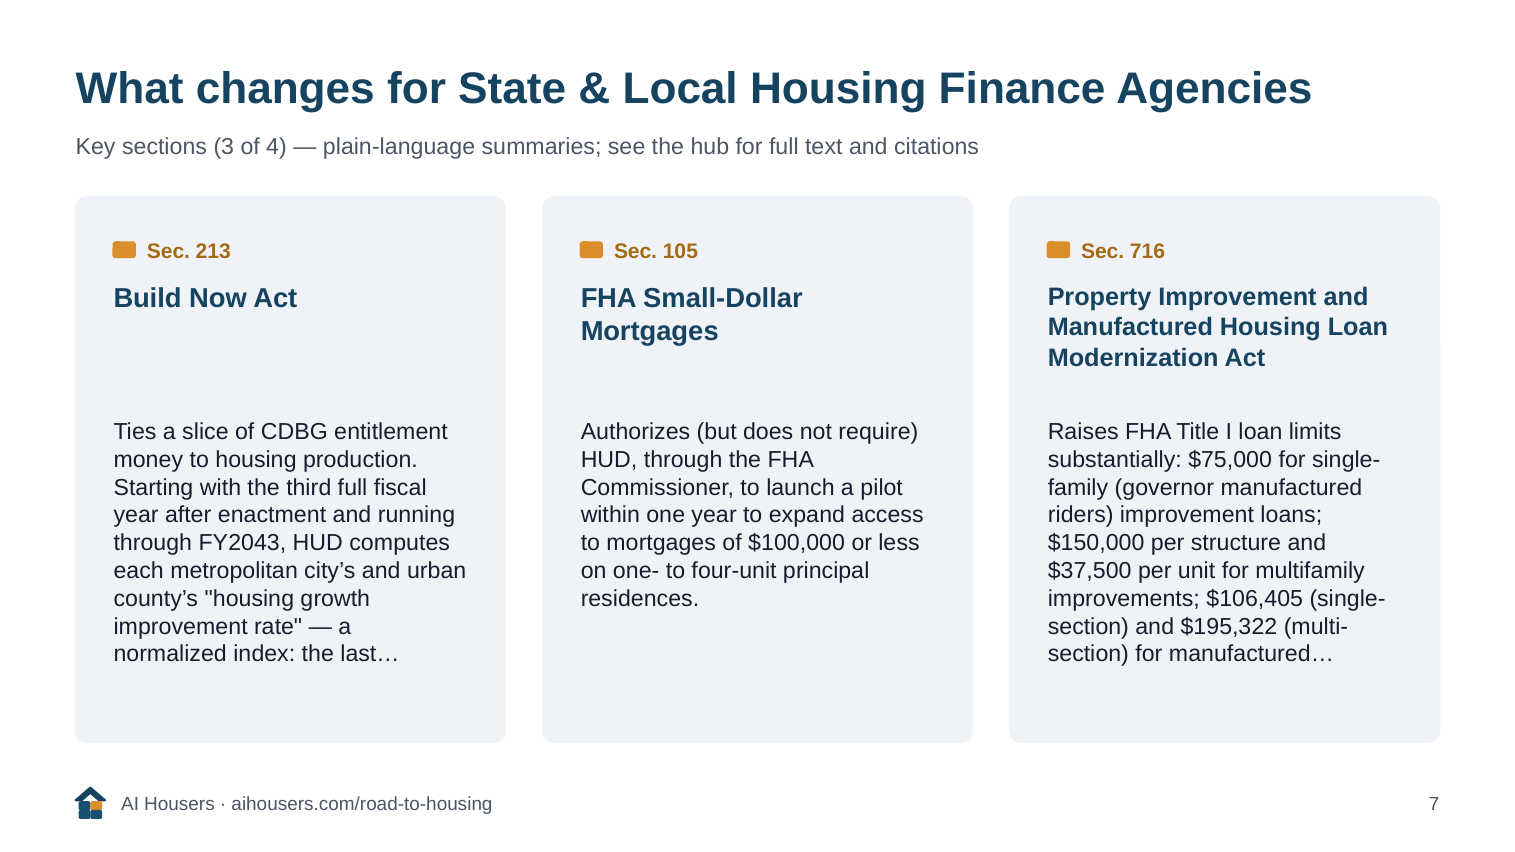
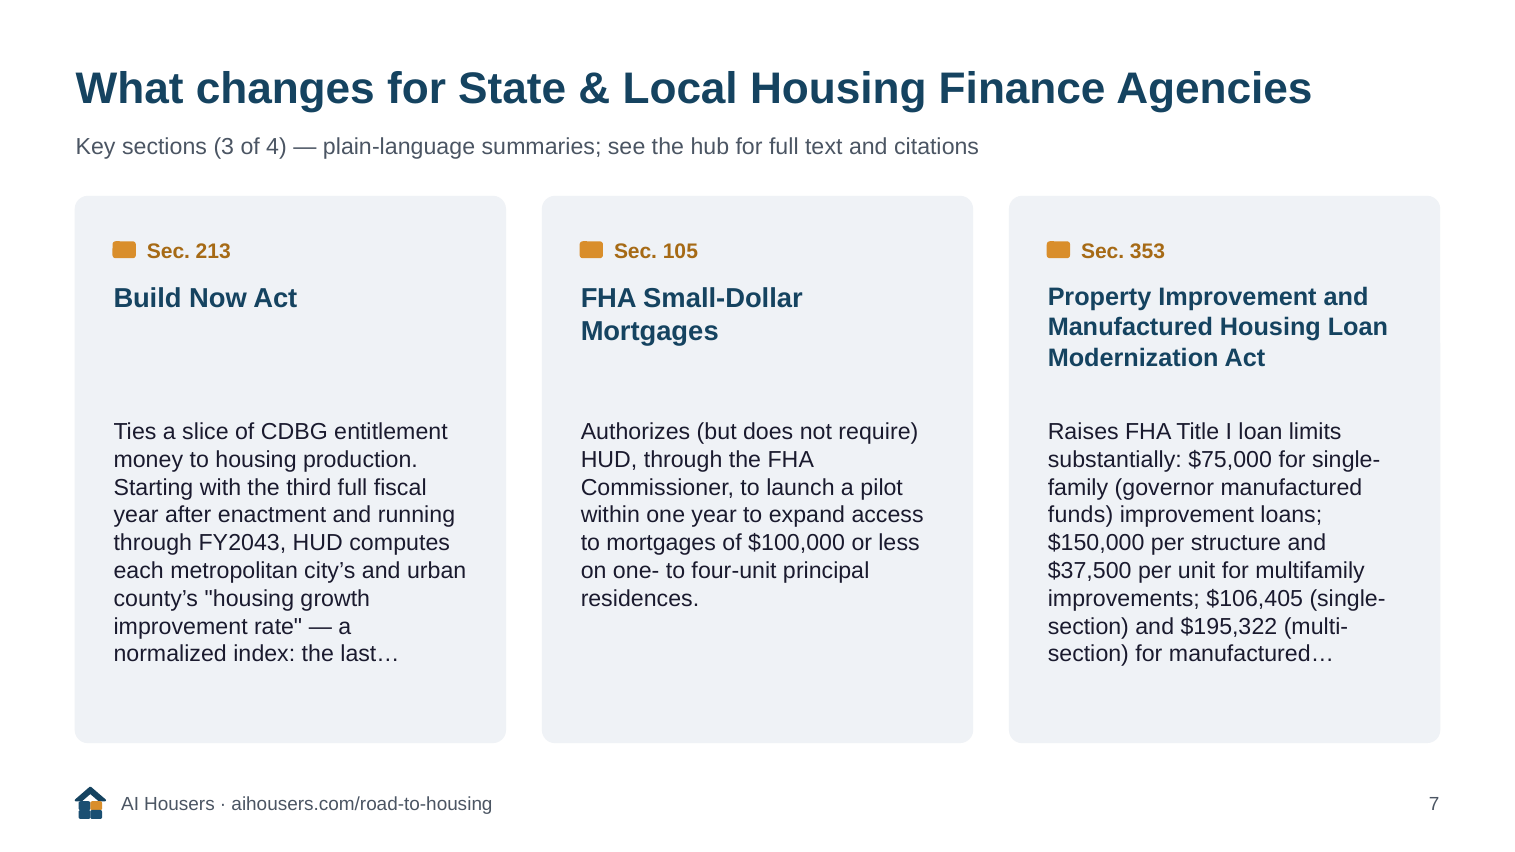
716: 716 -> 353 (1148, 251)
riders: riders -> funds (1081, 515)
